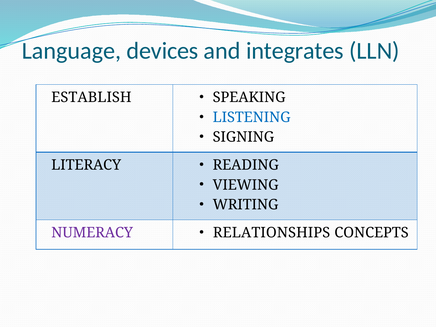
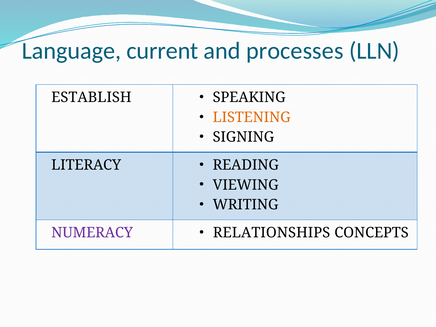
devices: devices -> current (162, 51)
integrates: integrates -> processes (295, 51)
LISTENING colour: blue -> orange (252, 117)
